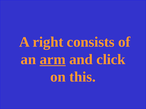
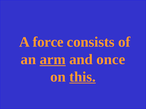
right: right -> force (48, 42)
click: click -> once (111, 60)
this underline: none -> present (83, 77)
